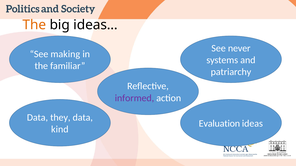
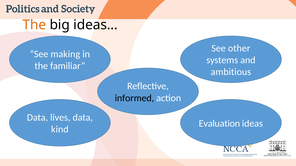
never: never -> other (239, 48)
patriarchy: patriarchy -> ambitious (231, 72)
informed colour: purple -> black (134, 98)
they: they -> lives (60, 118)
